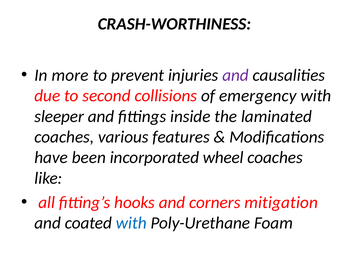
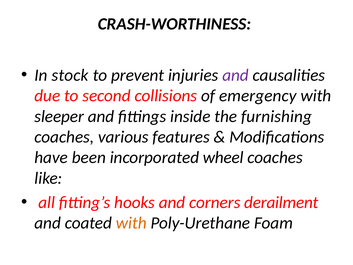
more: more -> stock (70, 75)
laminated: laminated -> furnishing (276, 116)
mitigation: mitigation -> derailment (281, 202)
with colour: blue -> orange (131, 223)
